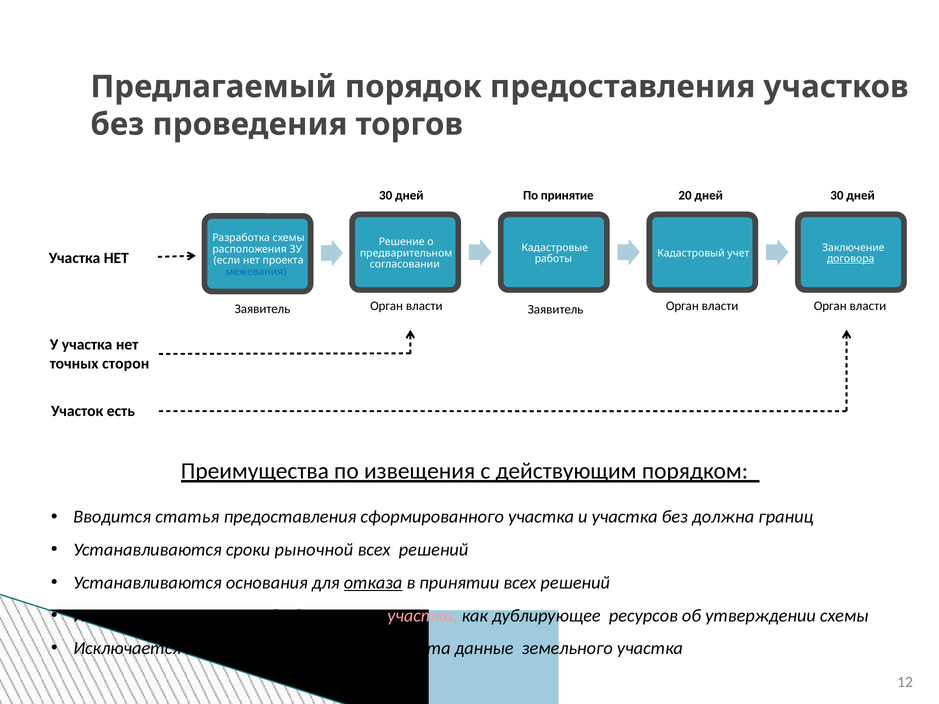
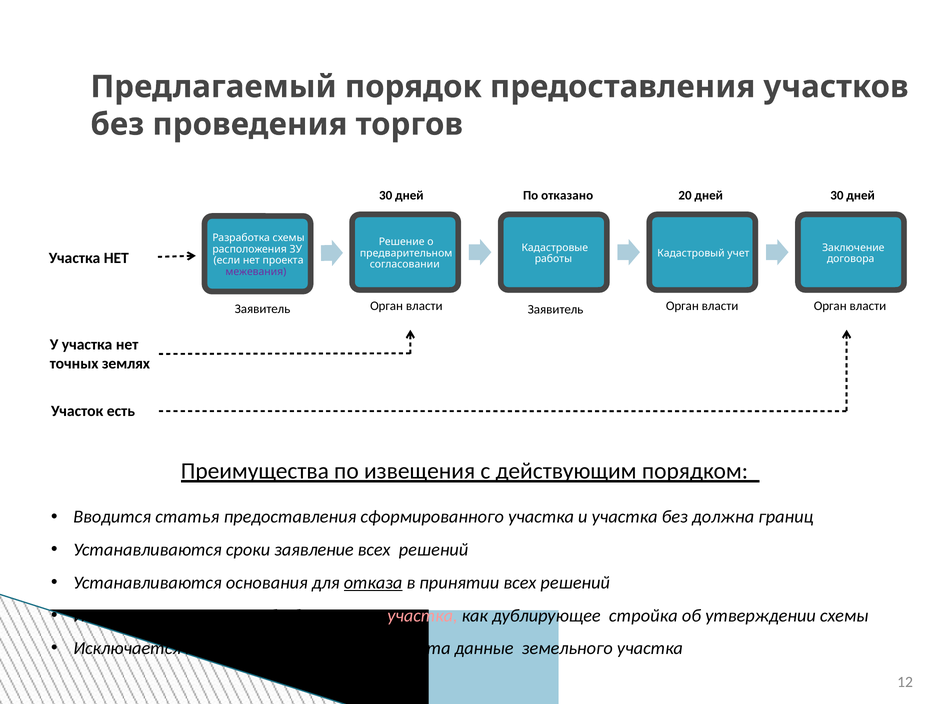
принятие: принятие -> отказано (567, 195)
договора underline: present -> none (851, 259)
межевания colour: blue -> purple (256, 272)
сторон: сторон -> землях (126, 363)
рыночной: рыночной -> заявление (314, 550)
ресурсов: ресурсов -> стройка (643, 616)
